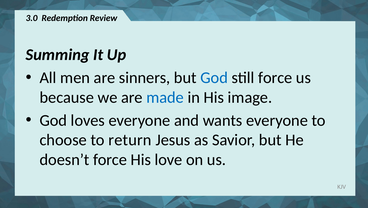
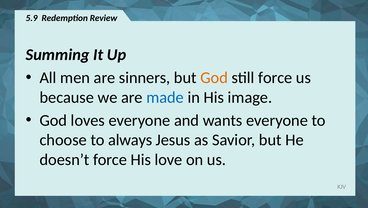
3.0: 3.0 -> 5.9 (32, 18)
God colour: blue -> orange (214, 78)
return: return -> always (130, 140)
